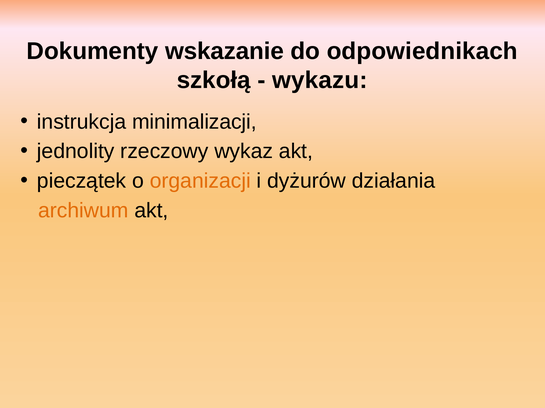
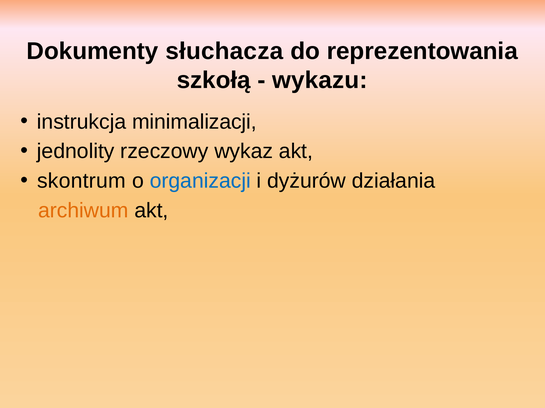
wskazanie: wskazanie -> słuchacza (224, 51)
odpowiednikach: odpowiednikach -> reprezentowania (422, 51)
pieczątek: pieczątek -> skontrum (81, 181)
organizacji colour: orange -> blue (200, 181)
